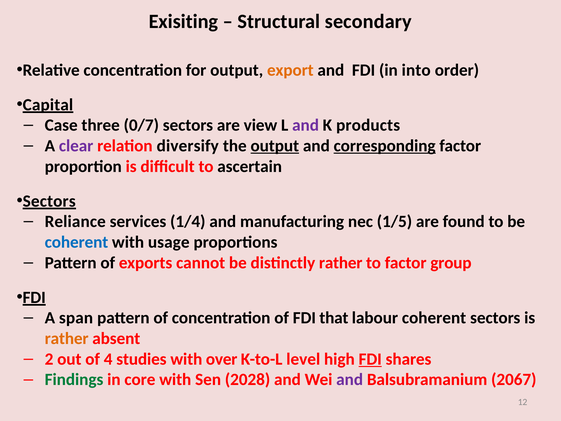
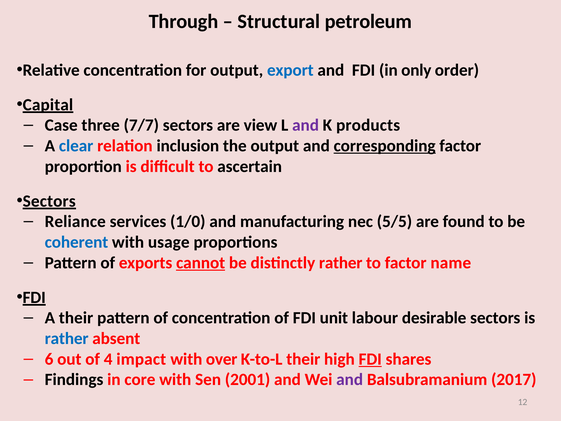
Exisiting: Exisiting -> Through (184, 22)
secondary: secondary -> petroleum (368, 22)
export colour: orange -> blue (290, 70)
into: into -> only (416, 70)
0/7: 0/7 -> 7/7 (141, 125)
clear colour: purple -> blue (76, 146)
diversify: diversify -> inclusion (188, 146)
output underline: present -> none (275, 146)
1/4: 1/4 -> 1/0 (188, 221)
1/5: 1/5 -> 5/5 (394, 221)
cannot underline: none -> present (201, 263)
group: group -> name (451, 263)
A span: span -> their (76, 318)
that: that -> unit (334, 318)
labour coherent: coherent -> desirable (434, 318)
rather colour: orange -> blue (67, 338)
2: 2 -> 6 (49, 359)
studies: studies -> impact (141, 359)
K-to-L level: level -> their (303, 359)
Findings colour: green -> black (74, 379)
2028: 2028 -> 2001 (248, 379)
2067: 2067 -> 2017 (514, 379)
